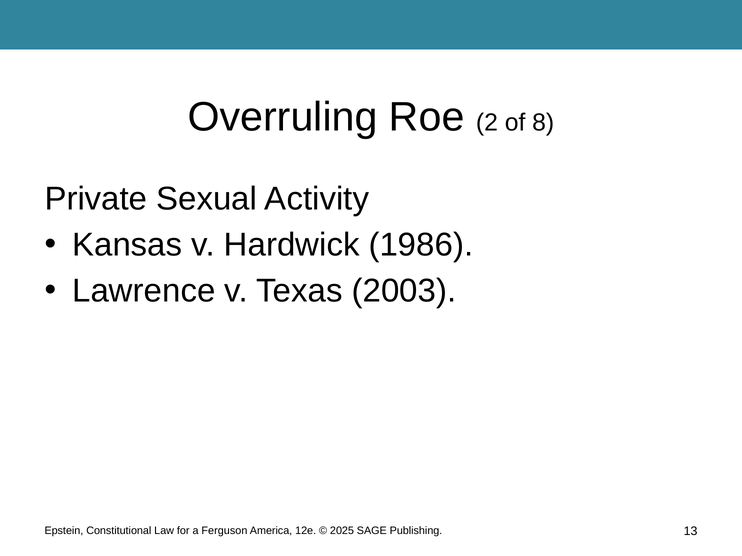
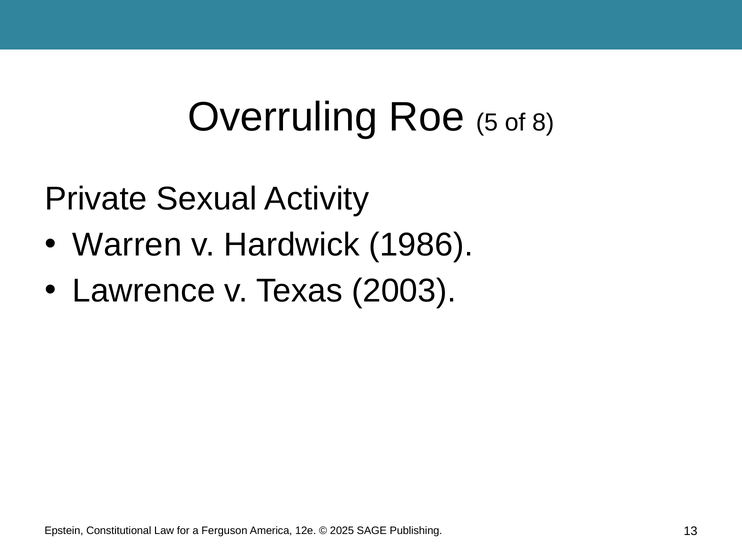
2: 2 -> 5 (487, 123)
Kansas: Kansas -> Warren (127, 245)
